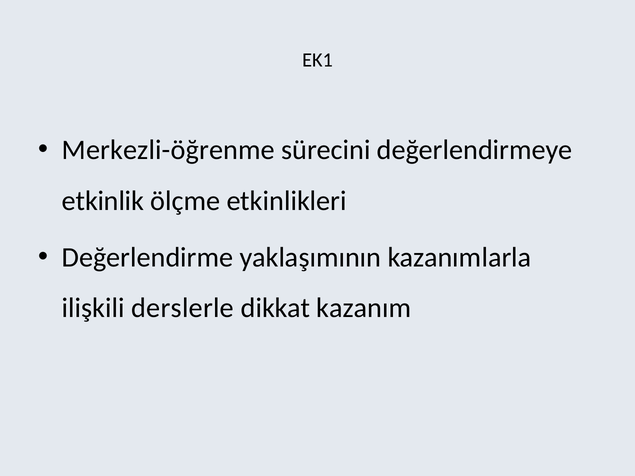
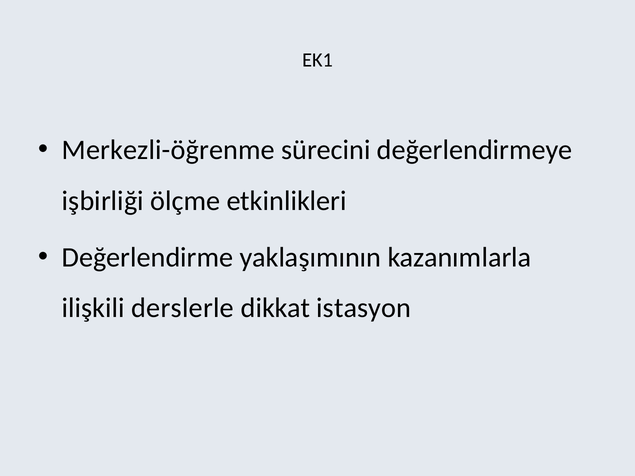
etkinlik: etkinlik -> işbirliği (103, 201)
kazanım: kazanım -> istasyon (364, 308)
